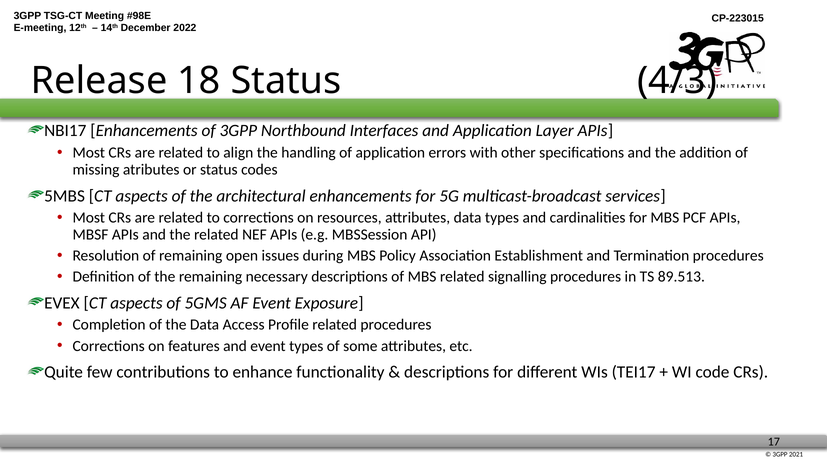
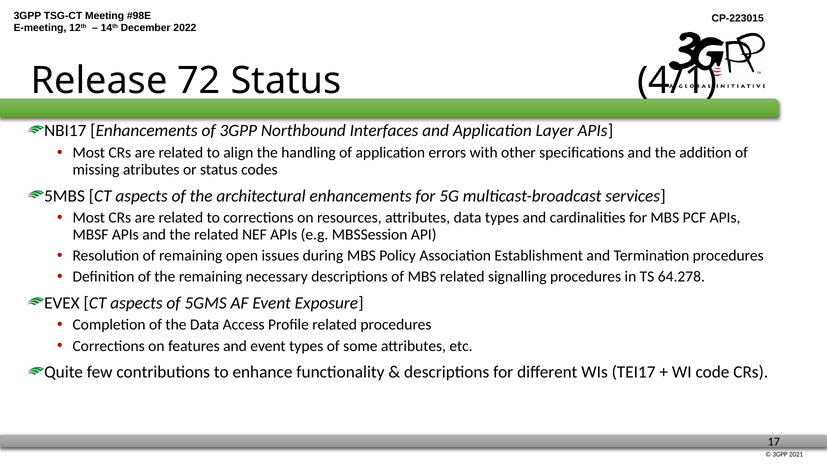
18: 18 -> 72 (199, 81)
4/3: 4/3 -> 4/1 (677, 81)
89.513: 89.513 -> 64.278 (681, 277)
